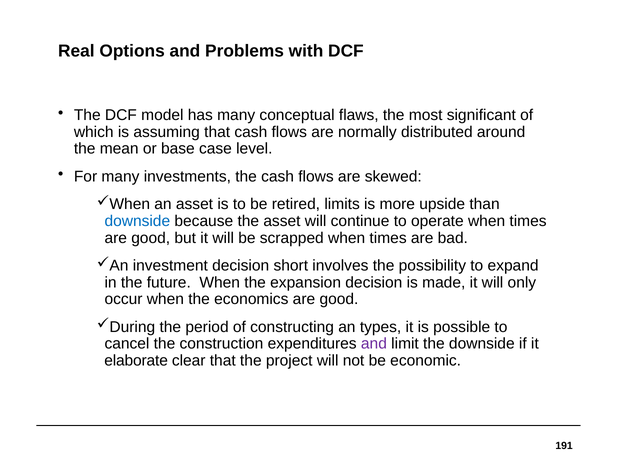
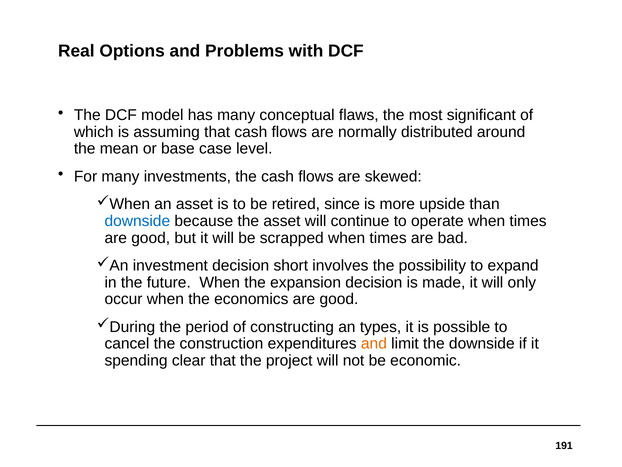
limits: limits -> since (342, 204)
and colour: purple -> orange (374, 343)
elaborate: elaborate -> spending (136, 360)
